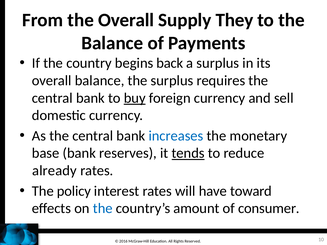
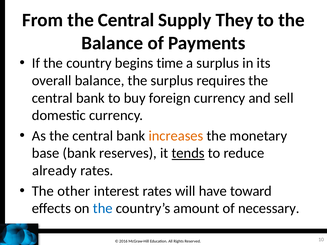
From the Overall: Overall -> Central (126, 20)
back: back -> time (170, 63)
buy underline: present -> none (135, 98)
increases colour: blue -> orange (176, 136)
policy: policy -> other (74, 191)
consumer: consumer -> necessary (269, 209)
